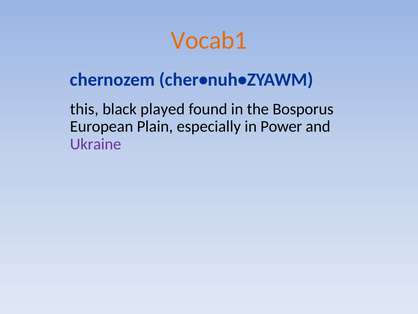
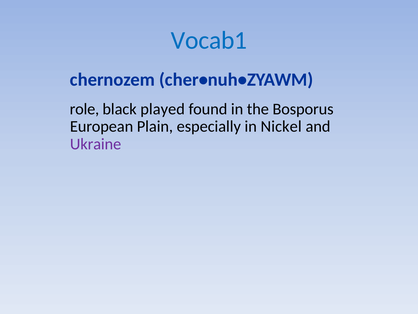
Vocab1 colour: orange -> blue (209, 40)
this: this -> role (84, 109)
Power: Power -> Nickel (281, 126)
